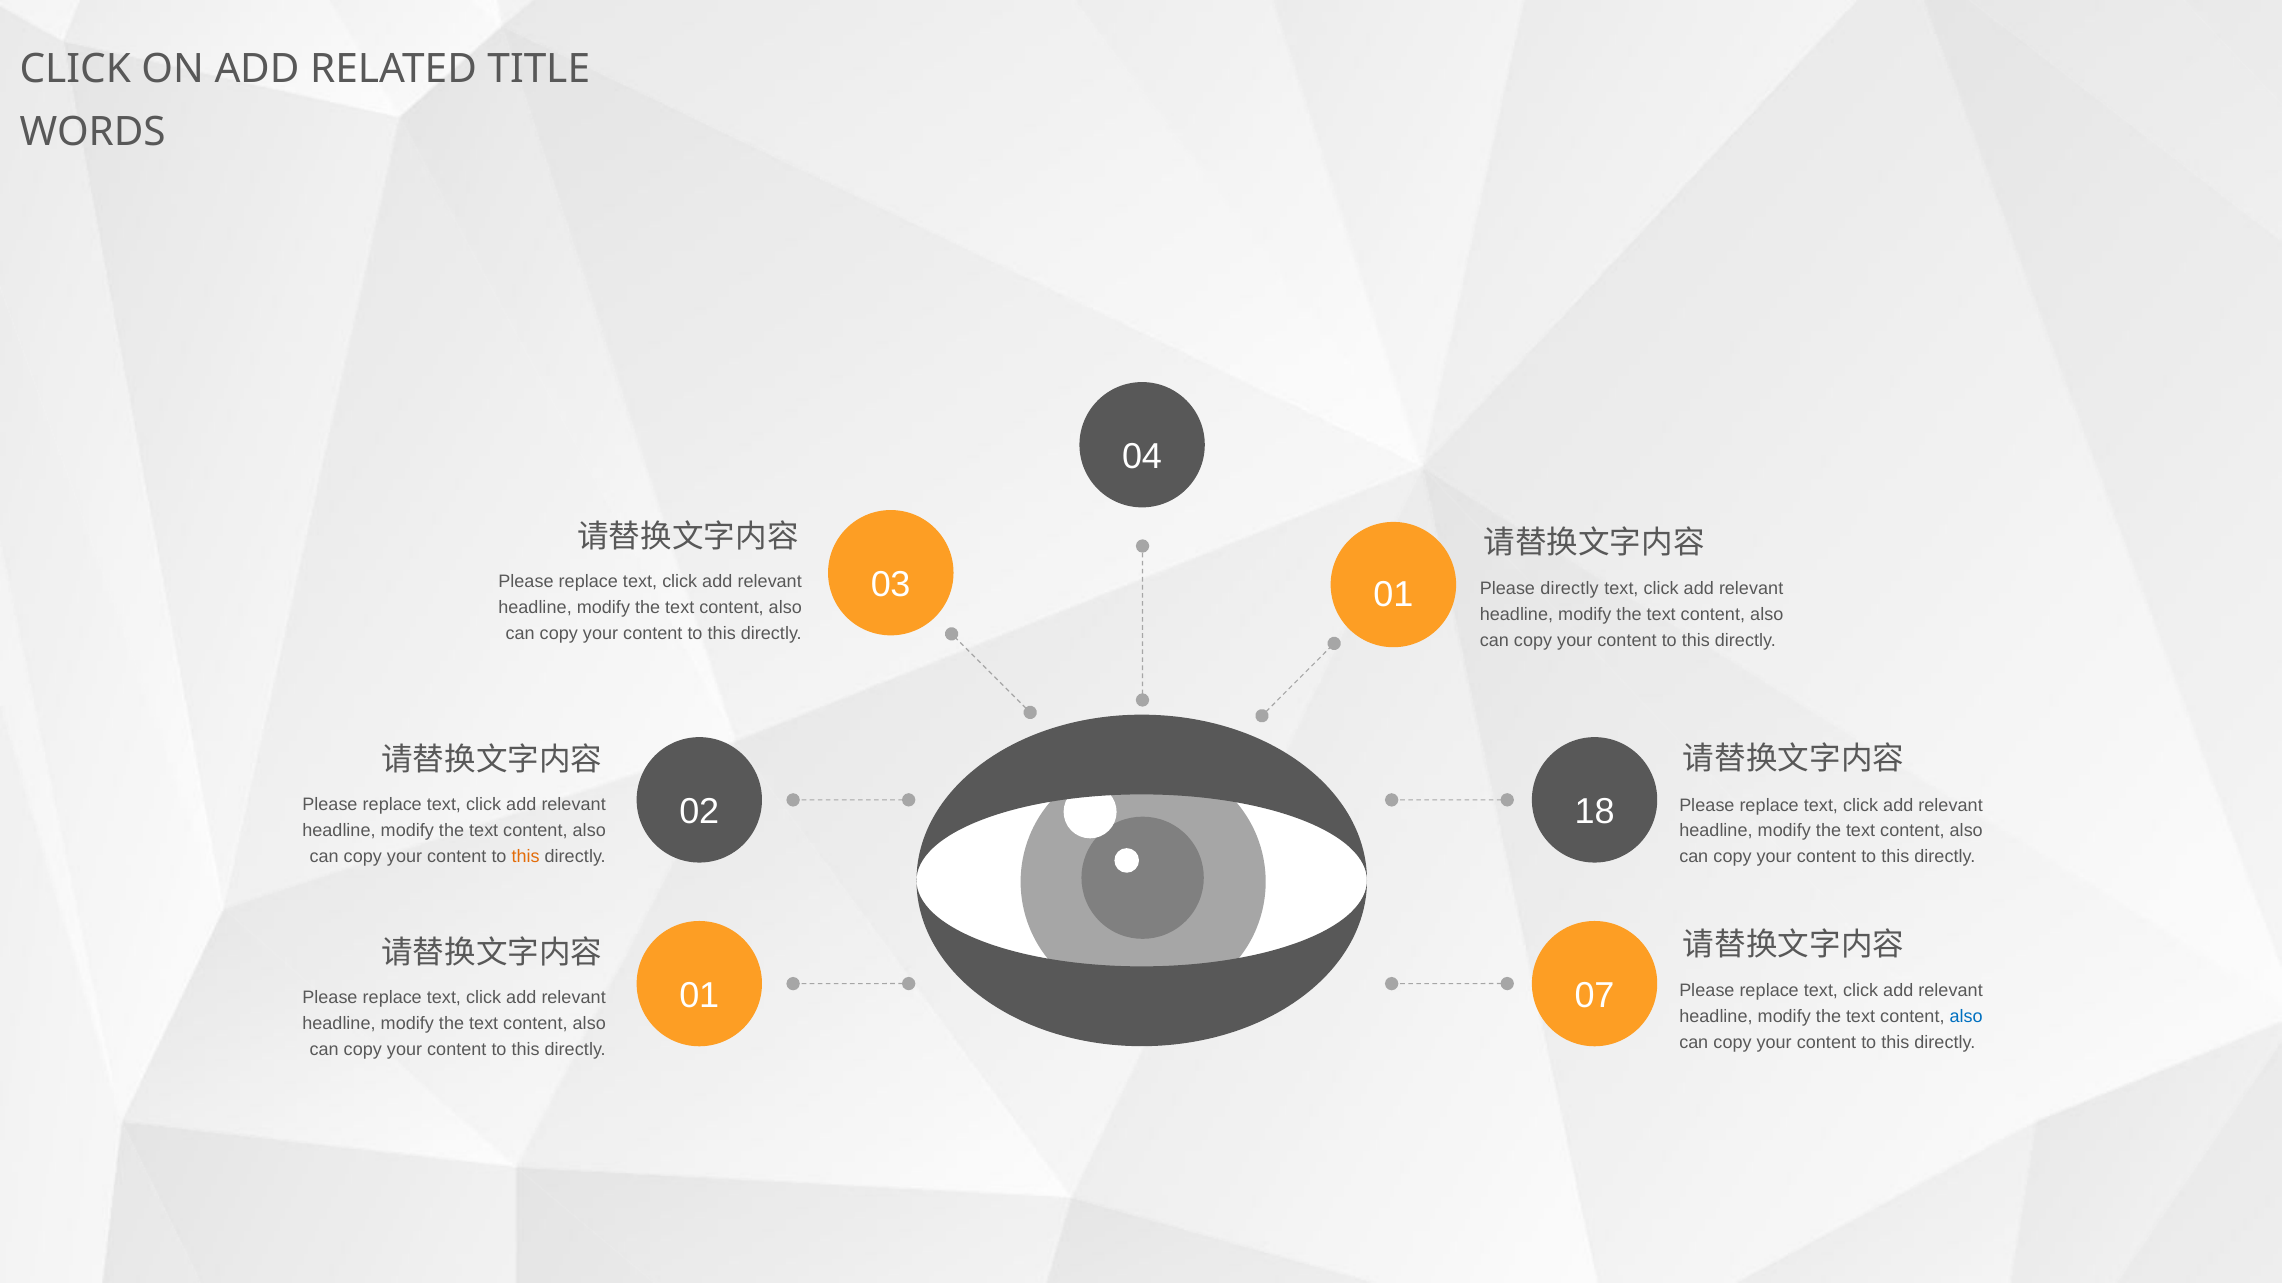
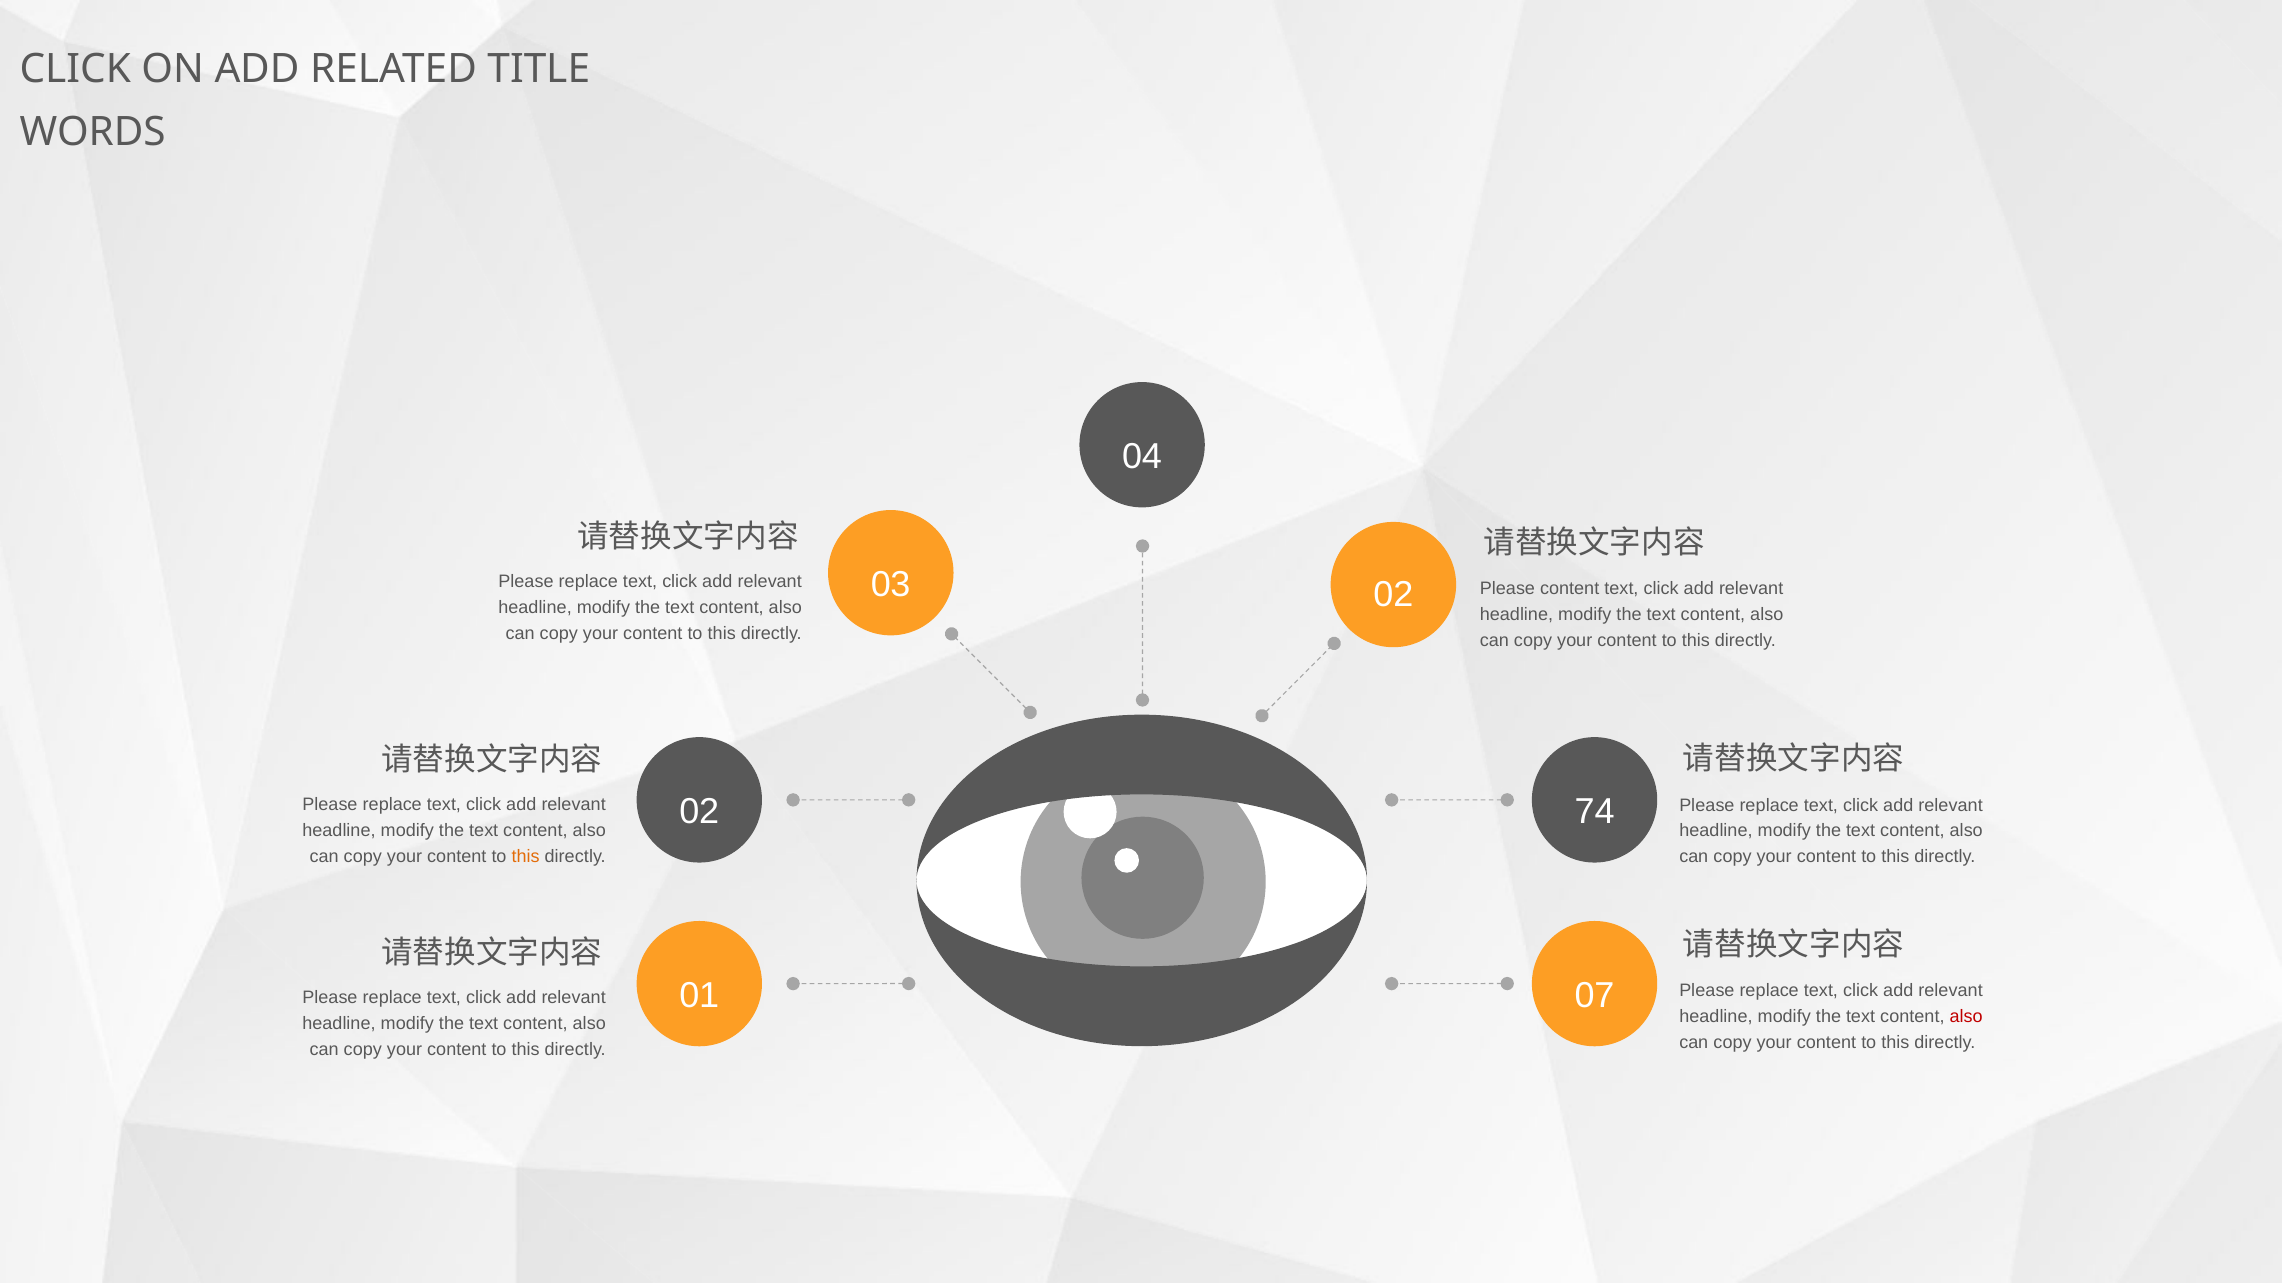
03 01: 01 -> 02 (1393, 595)
Please directly: directly -> content (1570, 589)
18: 18 -> 74 (1595, 812)
also colour: blue -> red (1966, 1017)
